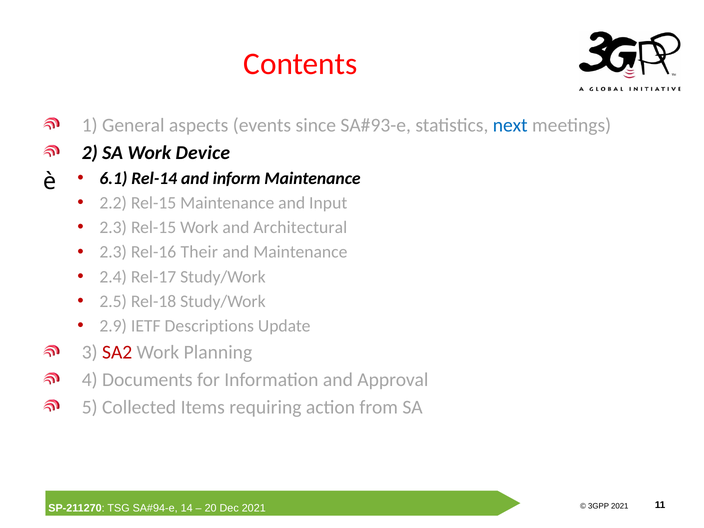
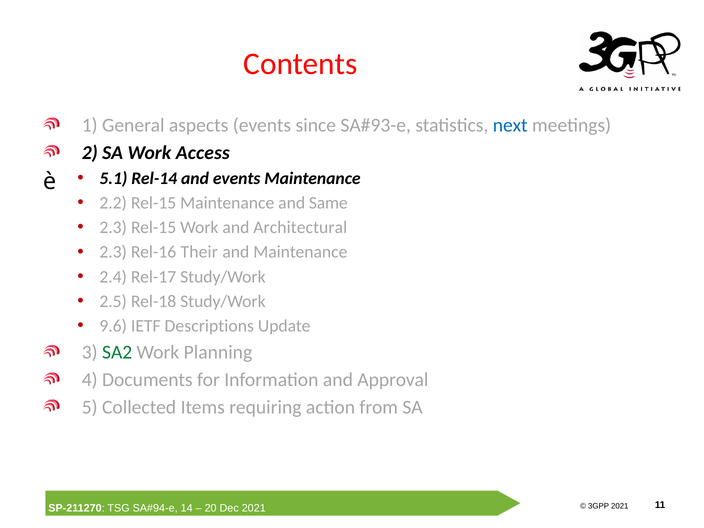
Device: Device -> Access (203, 153)
6.1: 6.1 -> 5.1 (113, 178)
and inform: inform -> events (237, 178)
Input: Input -> Same (328, 203)
2.9: 2.9 -> 9.6 (113, 326)
SA2 colour: red -> green (117, 352)
